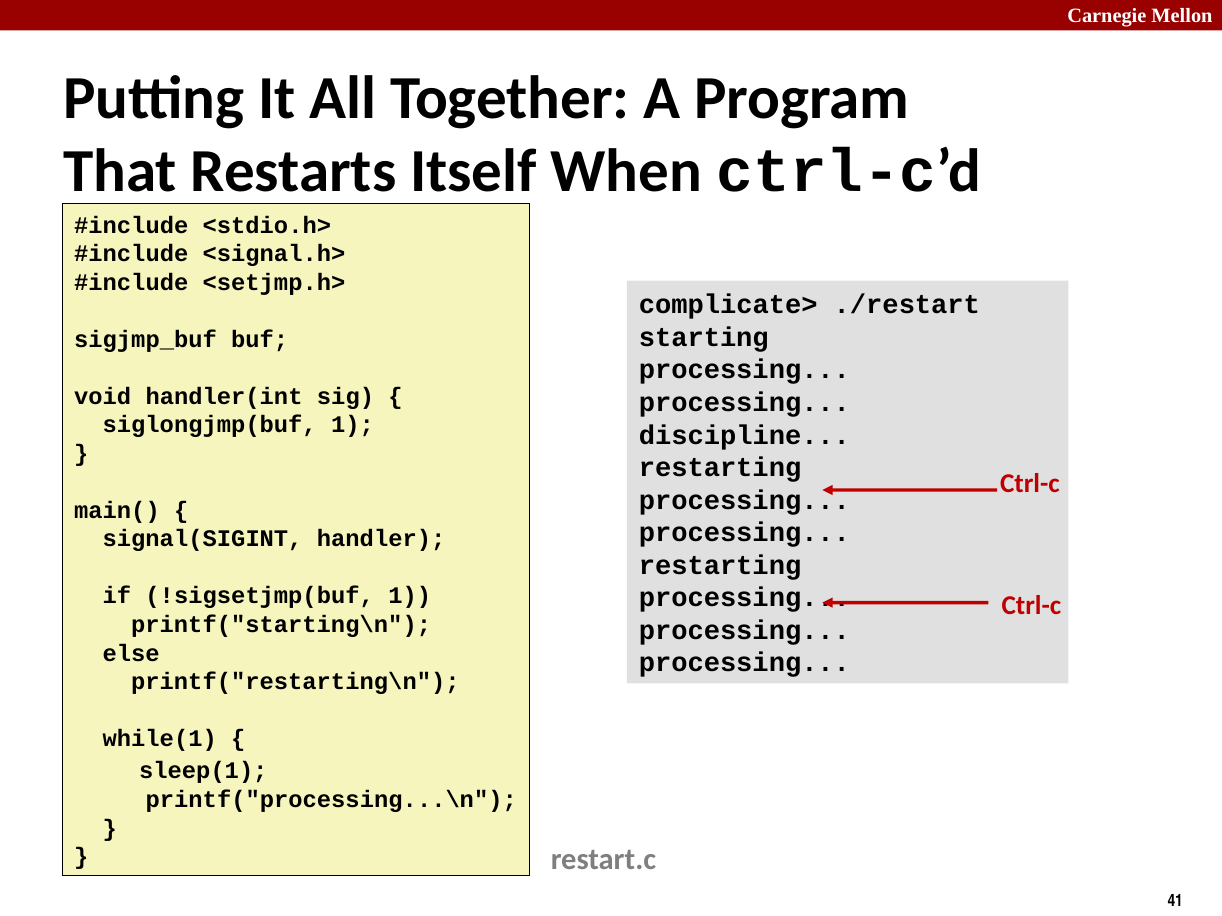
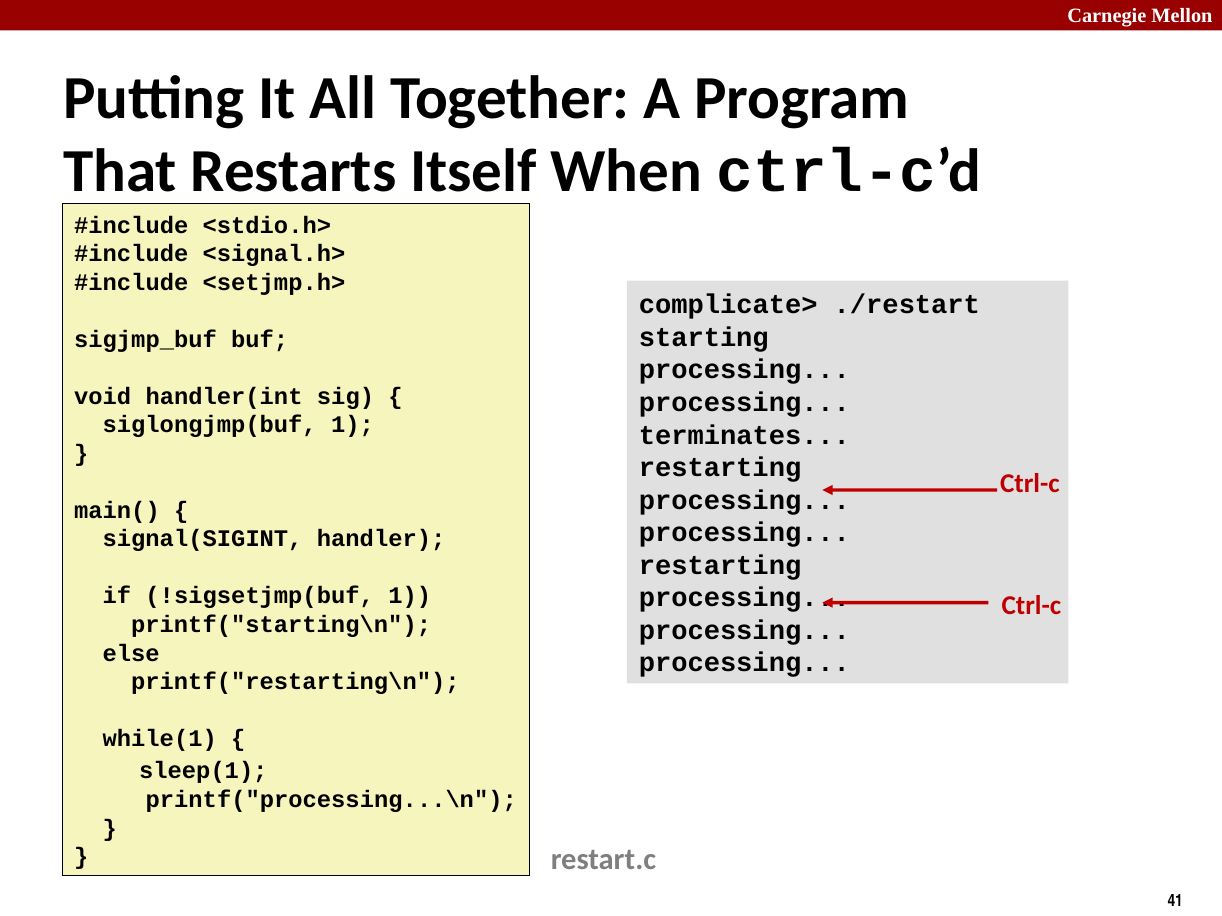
discipline: discipline -> terminates (744, 435)
